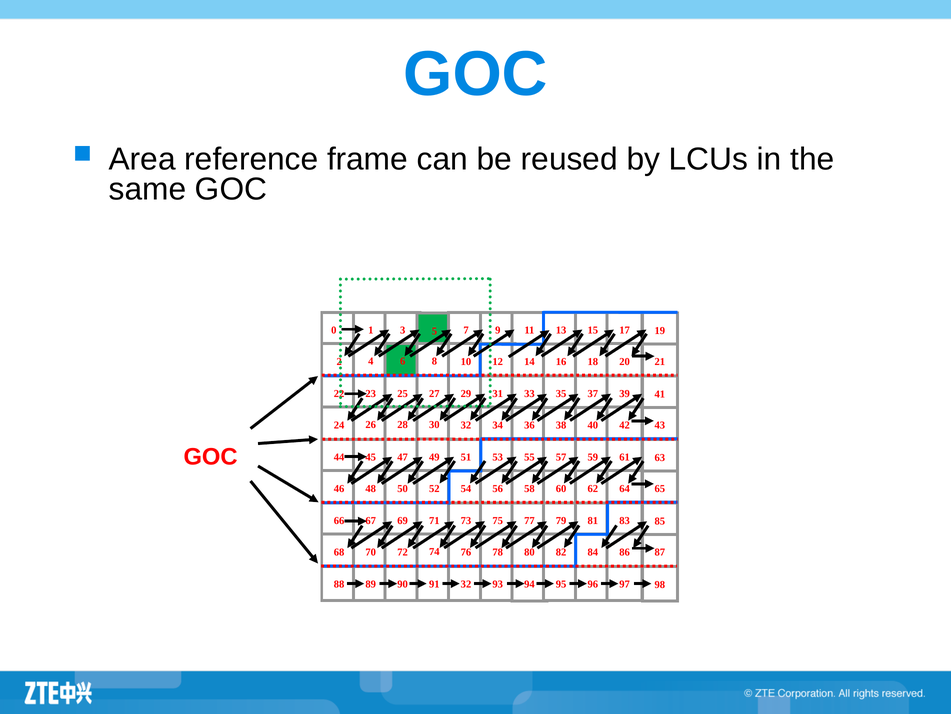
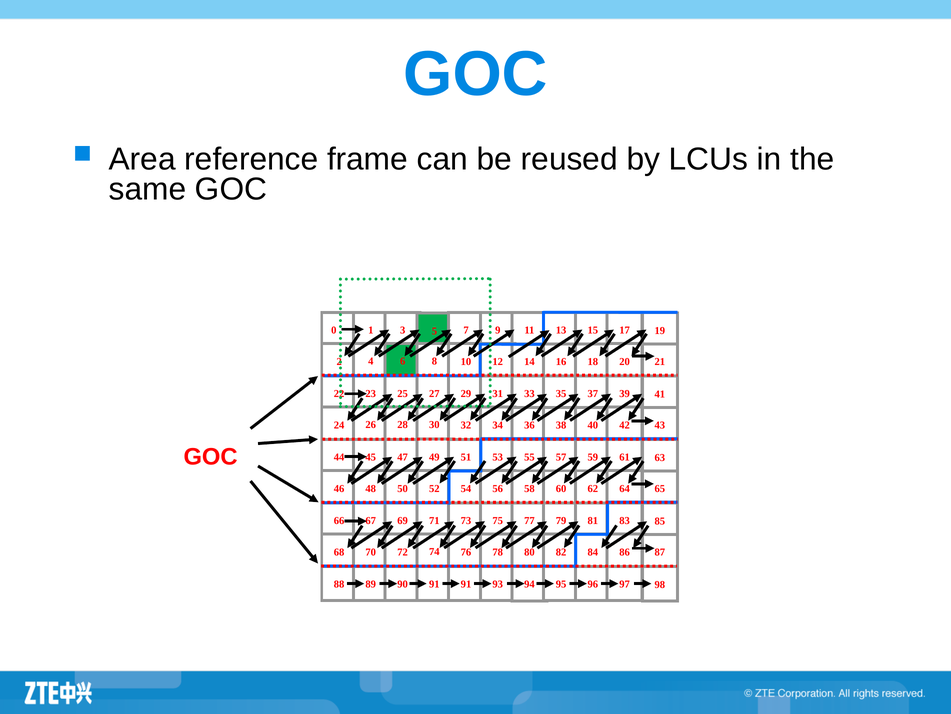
91 32: 32 -> 91 (466, 584)
